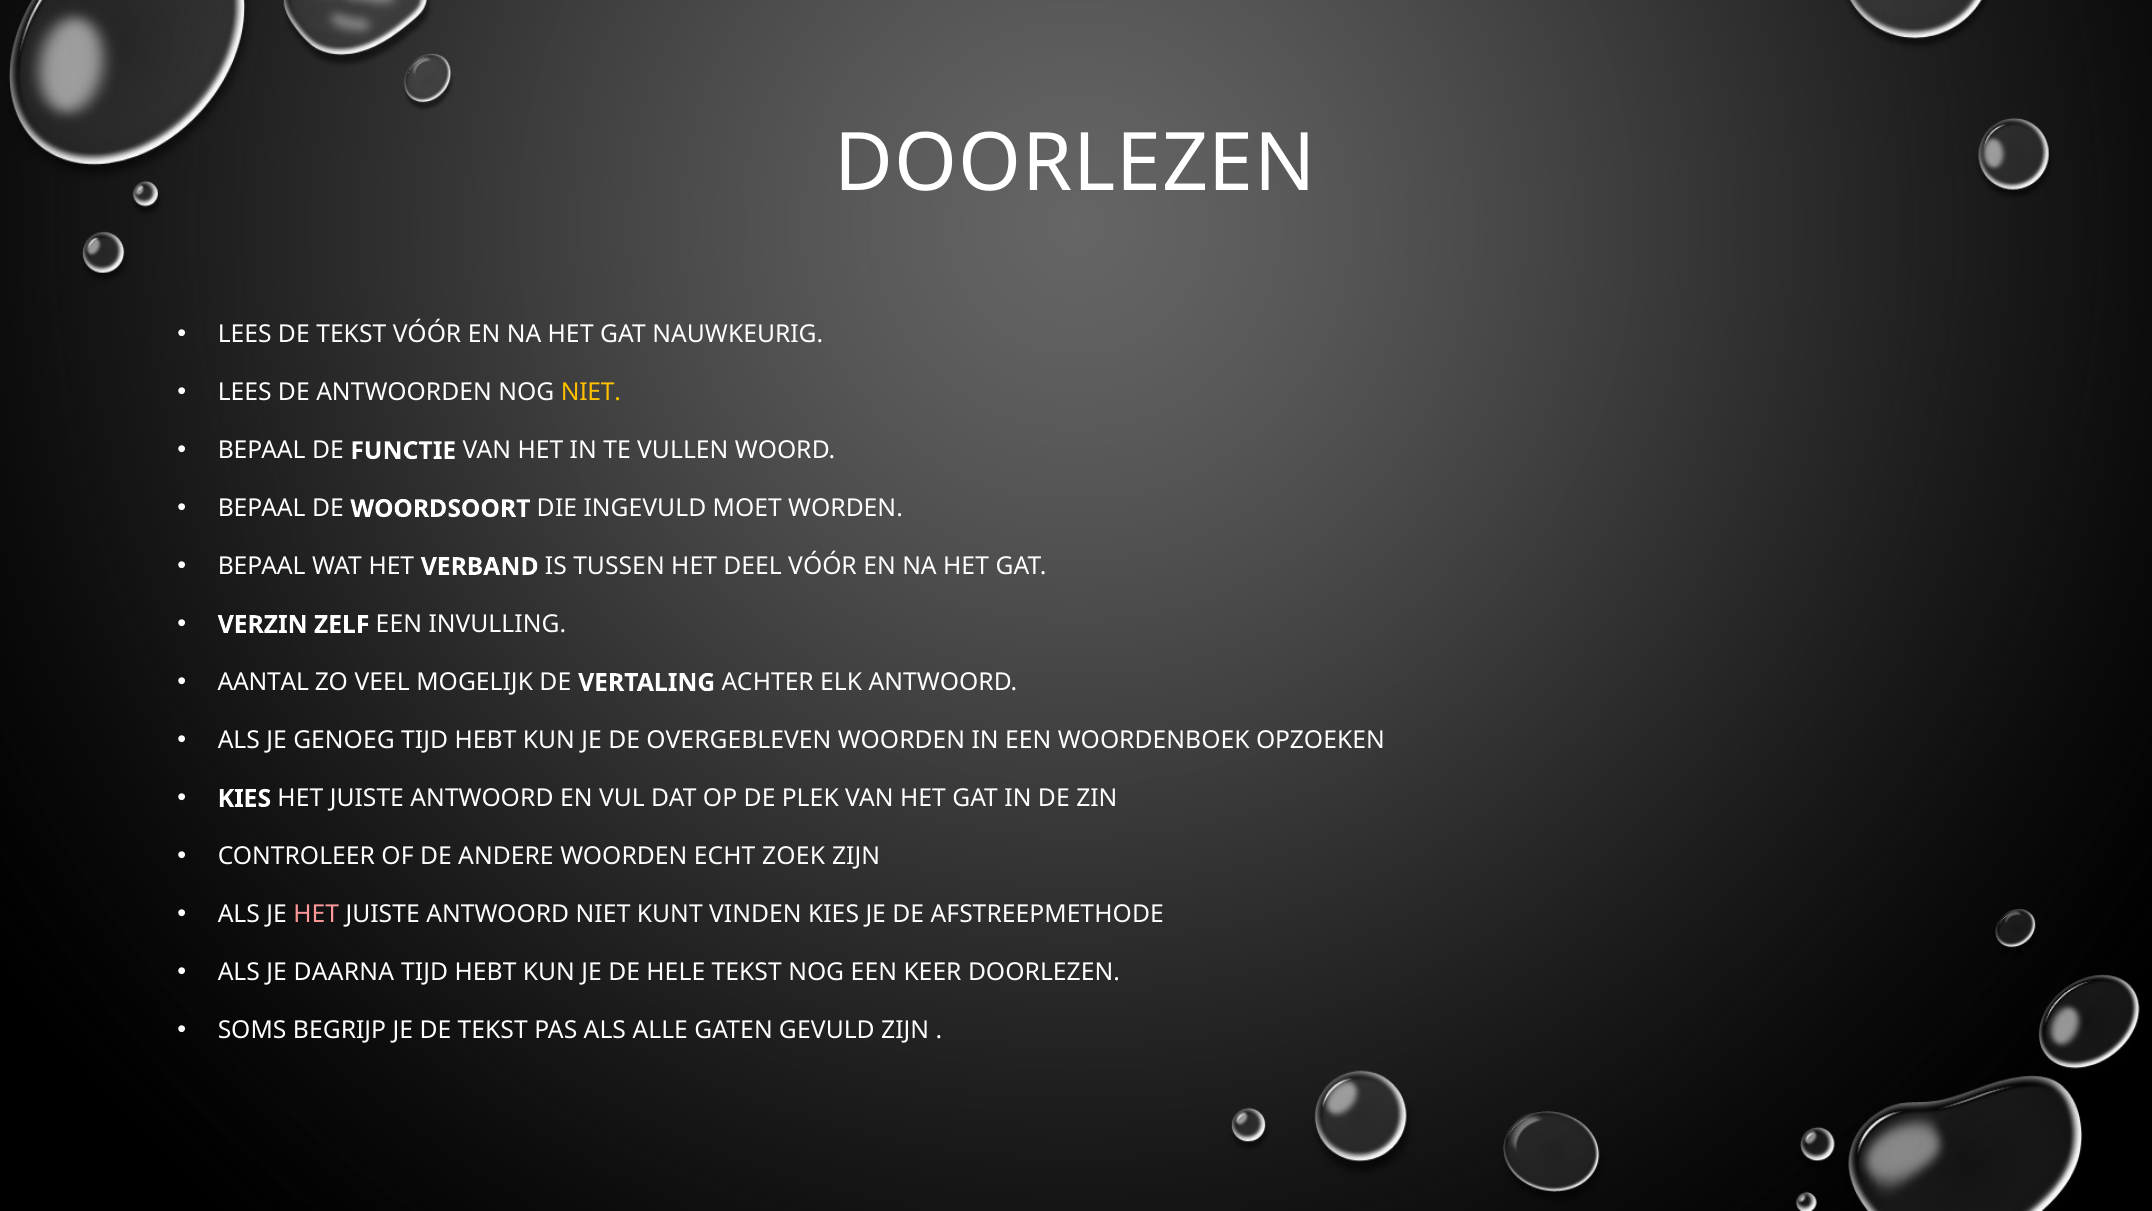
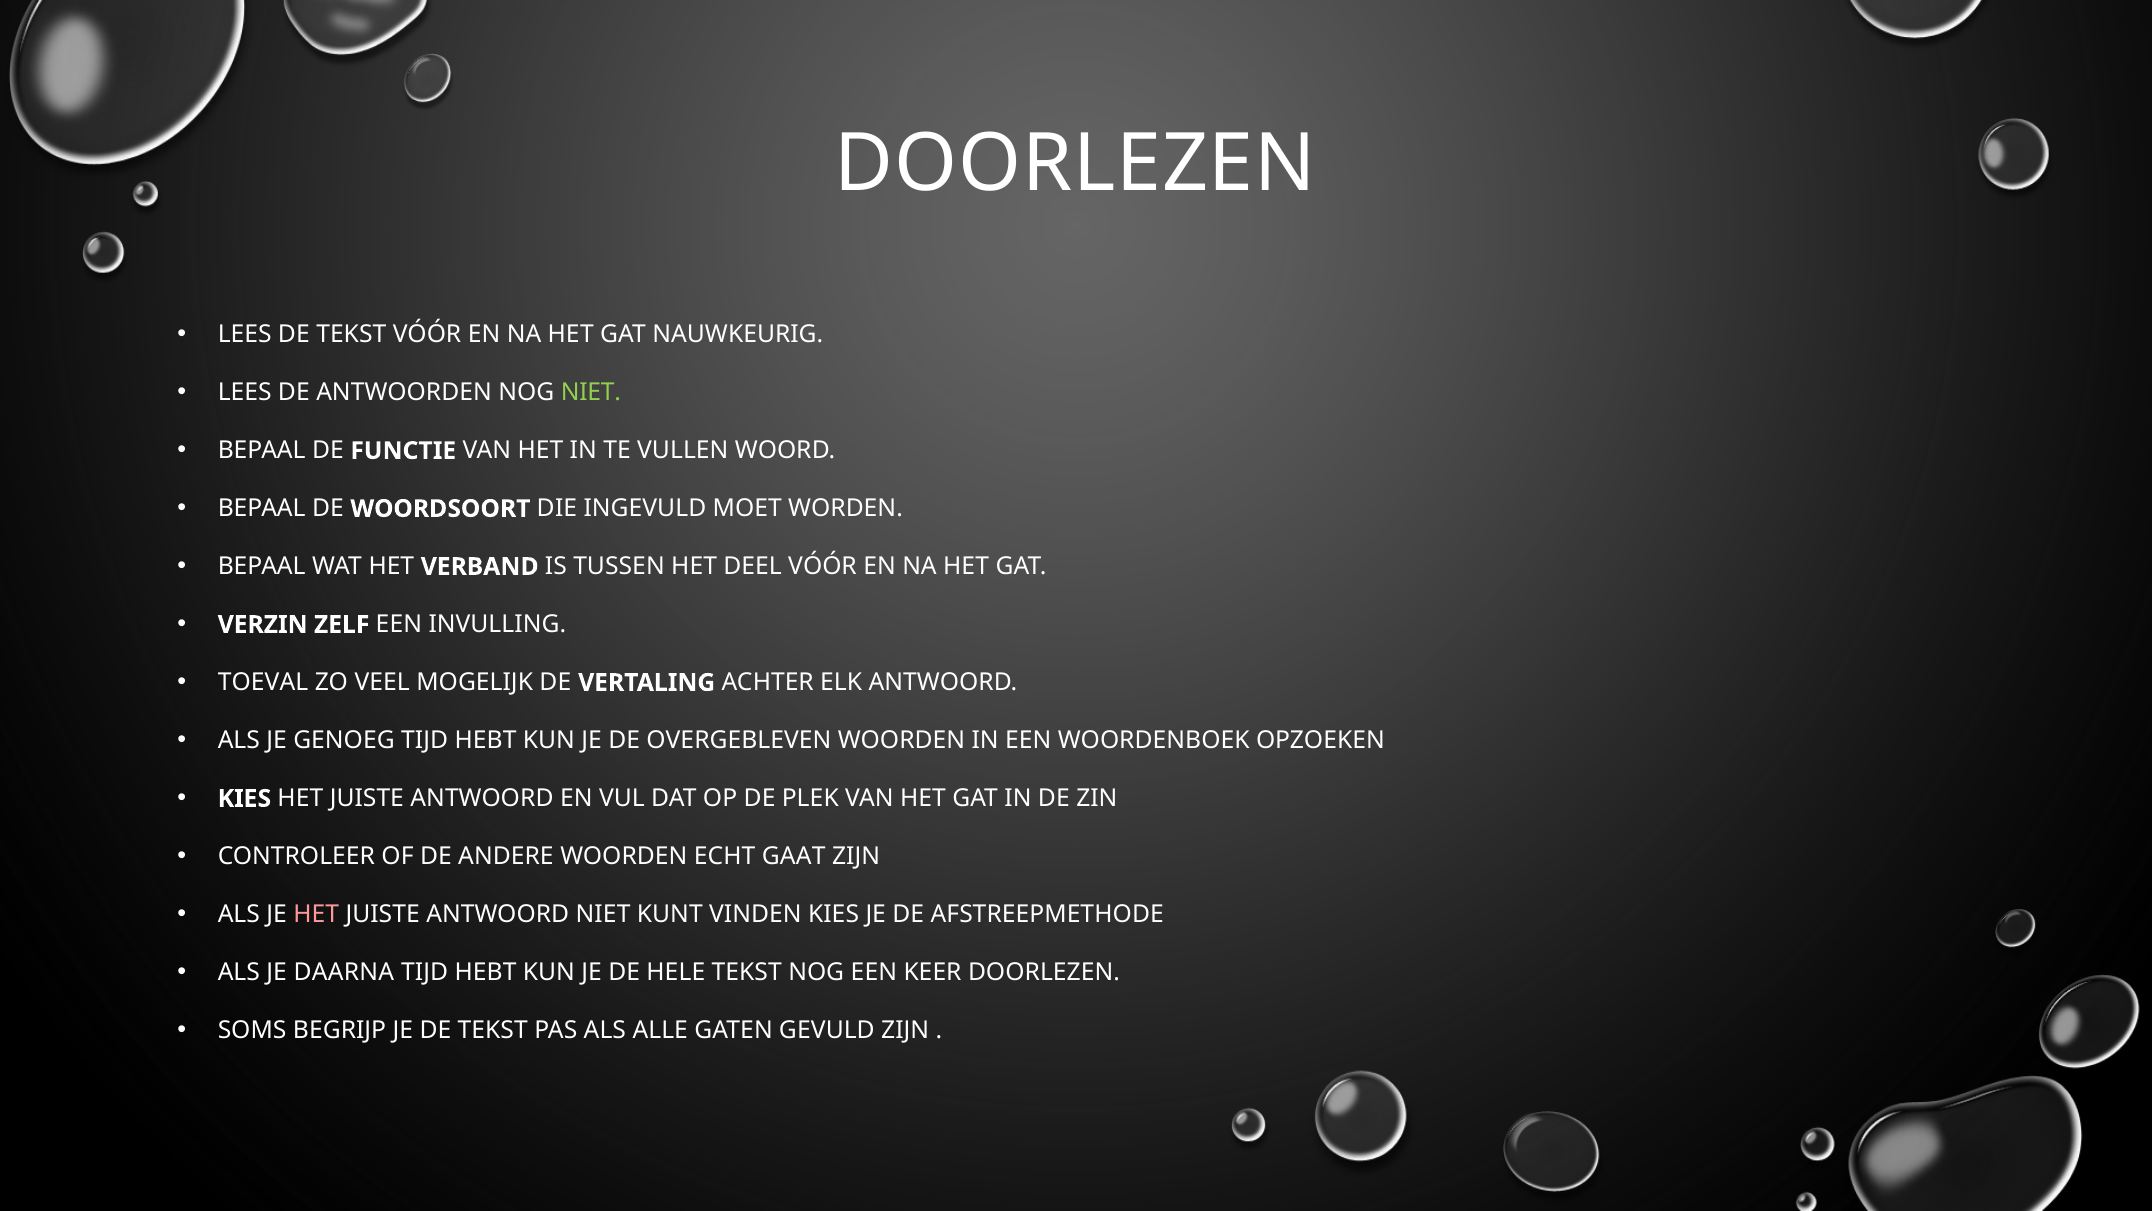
NIET colour: yellow -> light green (591, 393)
AANTAL: AANTAL -> TOEVAL (263, 682)
ZOEK: ZOEK -> GAAT (794, 856)
